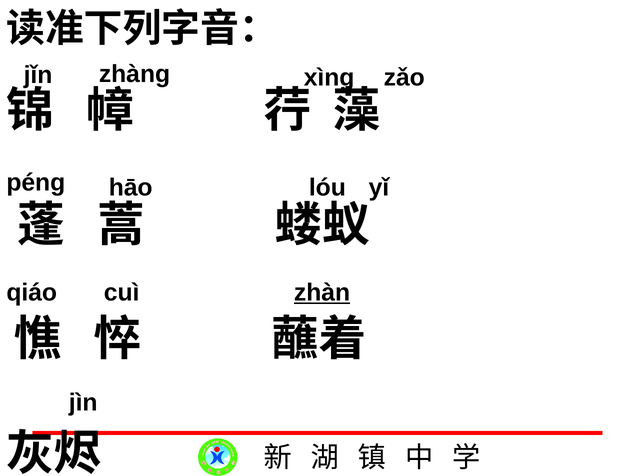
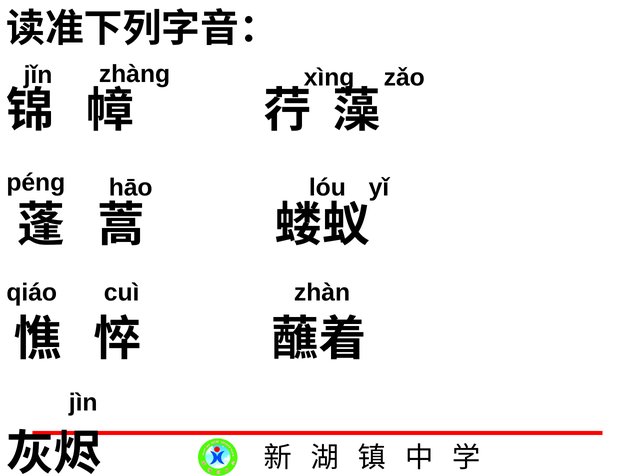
zhàn underline: present -> none (322, 293)
